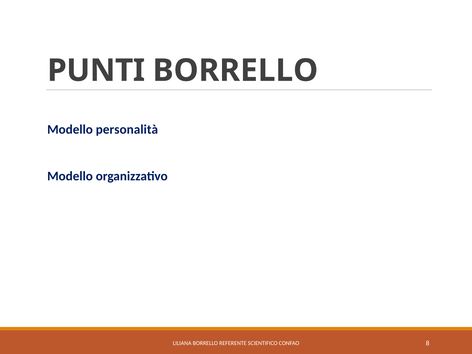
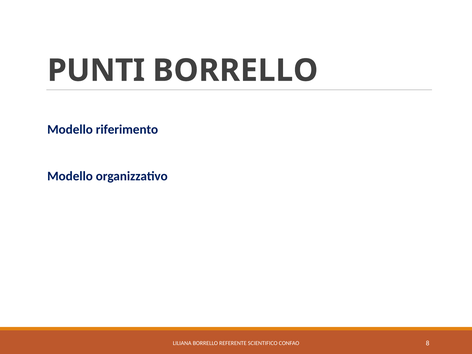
personalità: personalità -> riferimento (127, 130)
